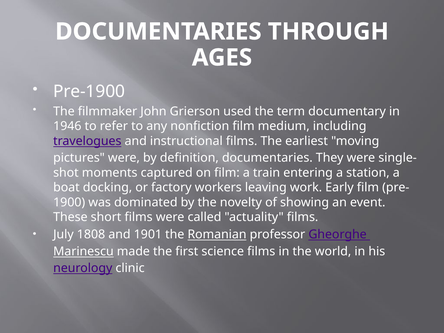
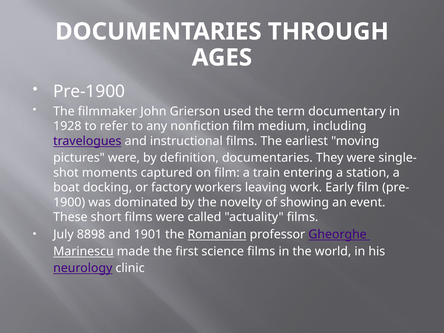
1946: 1946 -> 1928 (67, 126)
1808: 1808 -> 8898 (91, 234)
